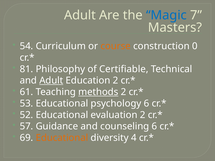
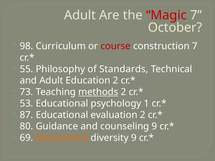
Magic colour: blue -> red (166, 15)
Masters: Masters -> October (175, 28)
54: 54 -> 98 (26, 46)
course colour: orange -> red (116, 46)
construction 0: 0 -> 7 (195, 46)
81: 81 -> 55 (26, 69)
Certifiable: Certifiable -> Standards (124, 69)
Adult underline: present -> none (51, 81)
61: 61 -> 73 (26, 92)
psychology 6: 6 -> 1 (147, 104)
52: 52 -> 87 (26, 115)
57: 57 -> 80 (26, 127)
counseling 6: 6 -> 9 (154, 127)
diversity 4: 4 -> 9 (134, 138)
